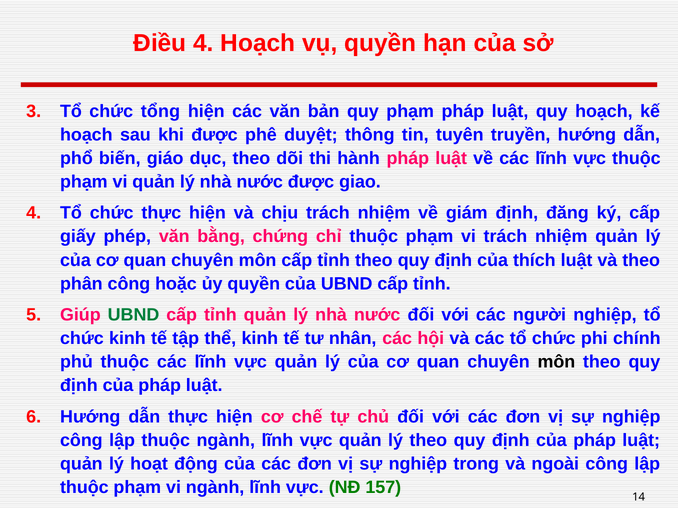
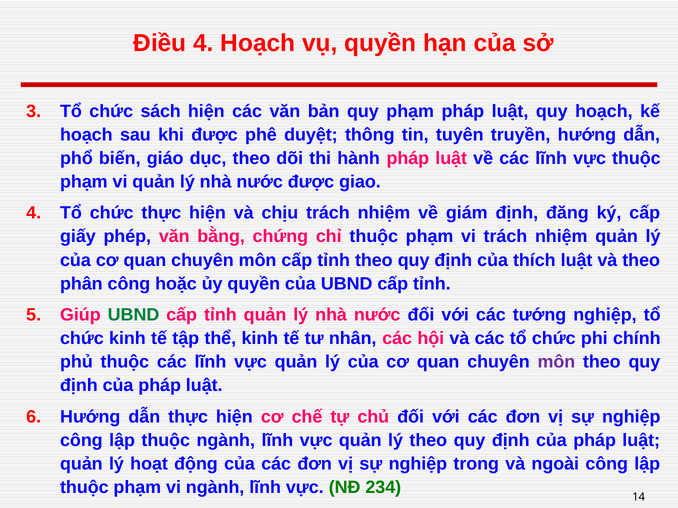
tổng: tổng -> sách (161, 111)
người: người -> tướng (540, 315)
môn colour: black -> purple (556, 362)
157: 157 -> 234 (383, 488)
